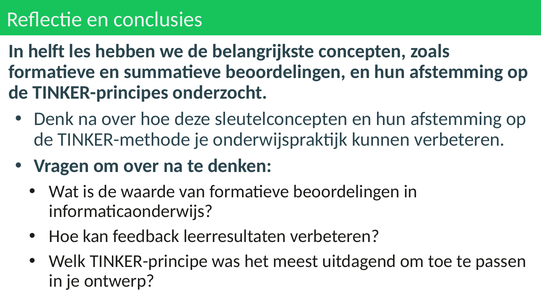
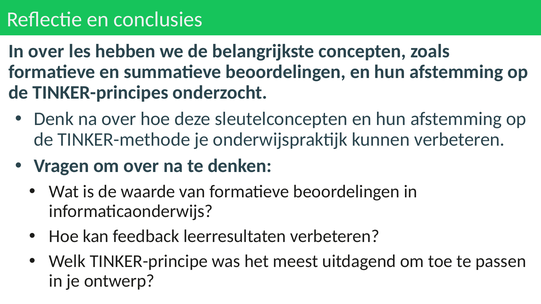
In helft: helft -> over (46, 51)
